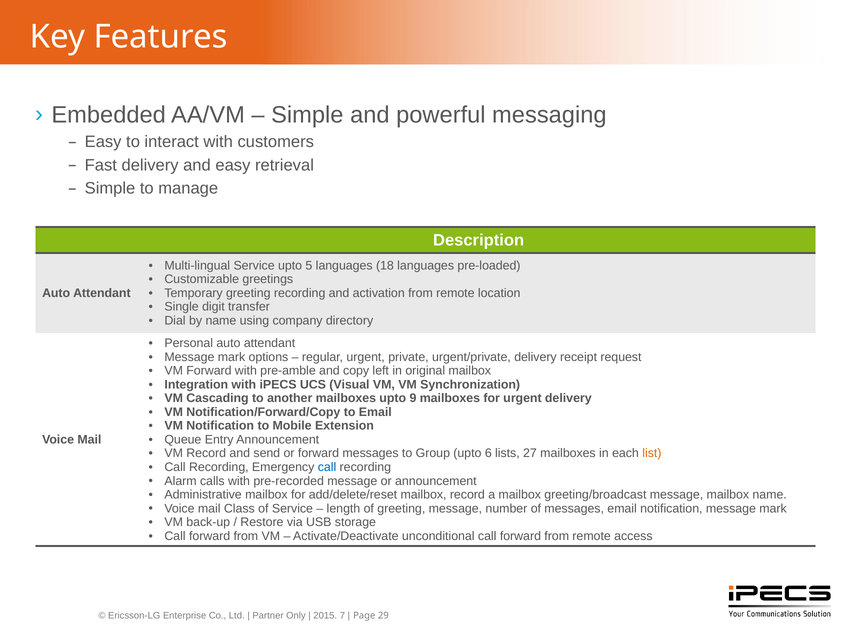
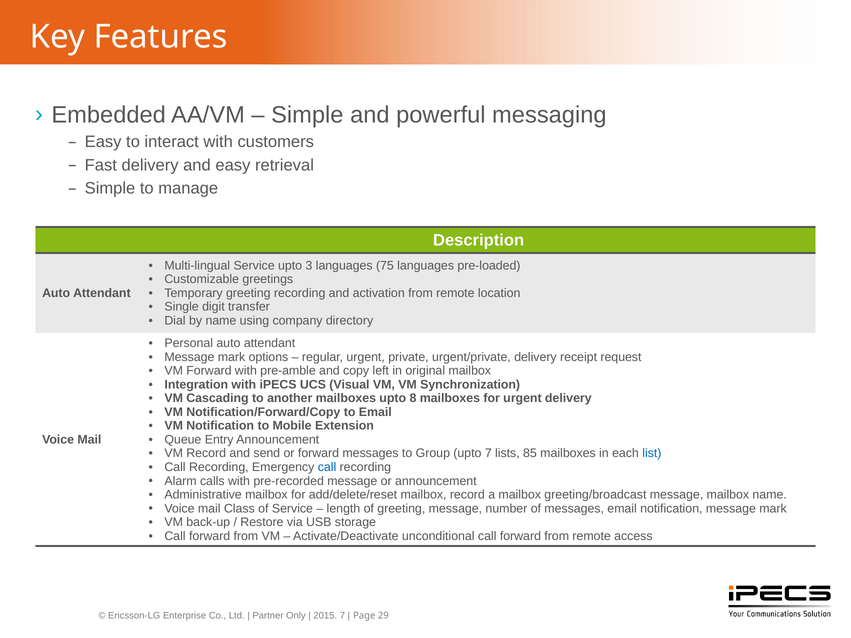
5: 5 -> 3 (309, 266)
18: 18 -> 75 (385, 266)
9: 9 -> 8 (413, 398)
upto 6: 6 -> 7 (488, 454)
27: 27 -> 85 (530, 454)
list colour: orange -> blue (652, 454)
